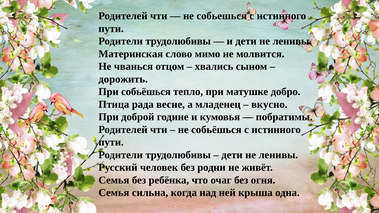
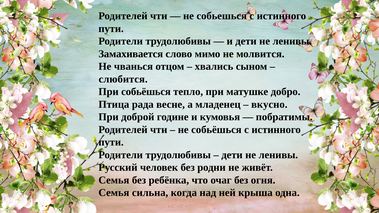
Материнская: Материнская -> Замахивается (131, 54)
дорожить: дорожить -> слюбится (123, 79)
